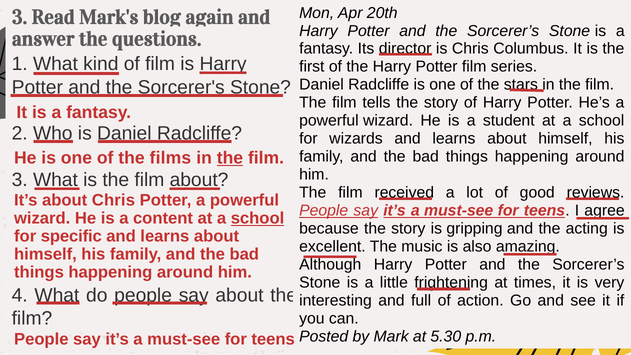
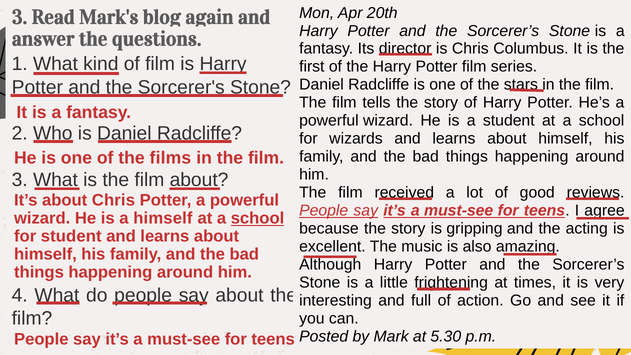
the underline: present -> none (230, 158)
a content: content -> himself (163, 218)
for specific: specific -> student (71, 236)
